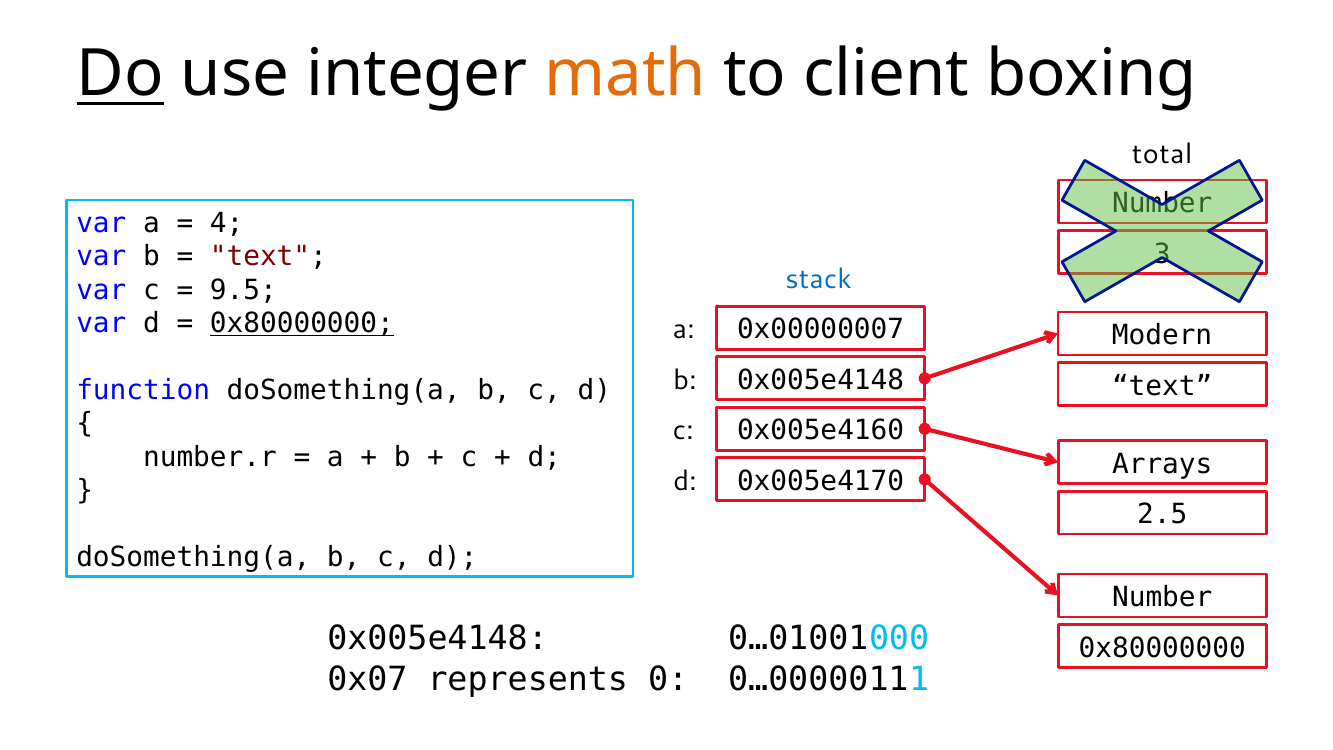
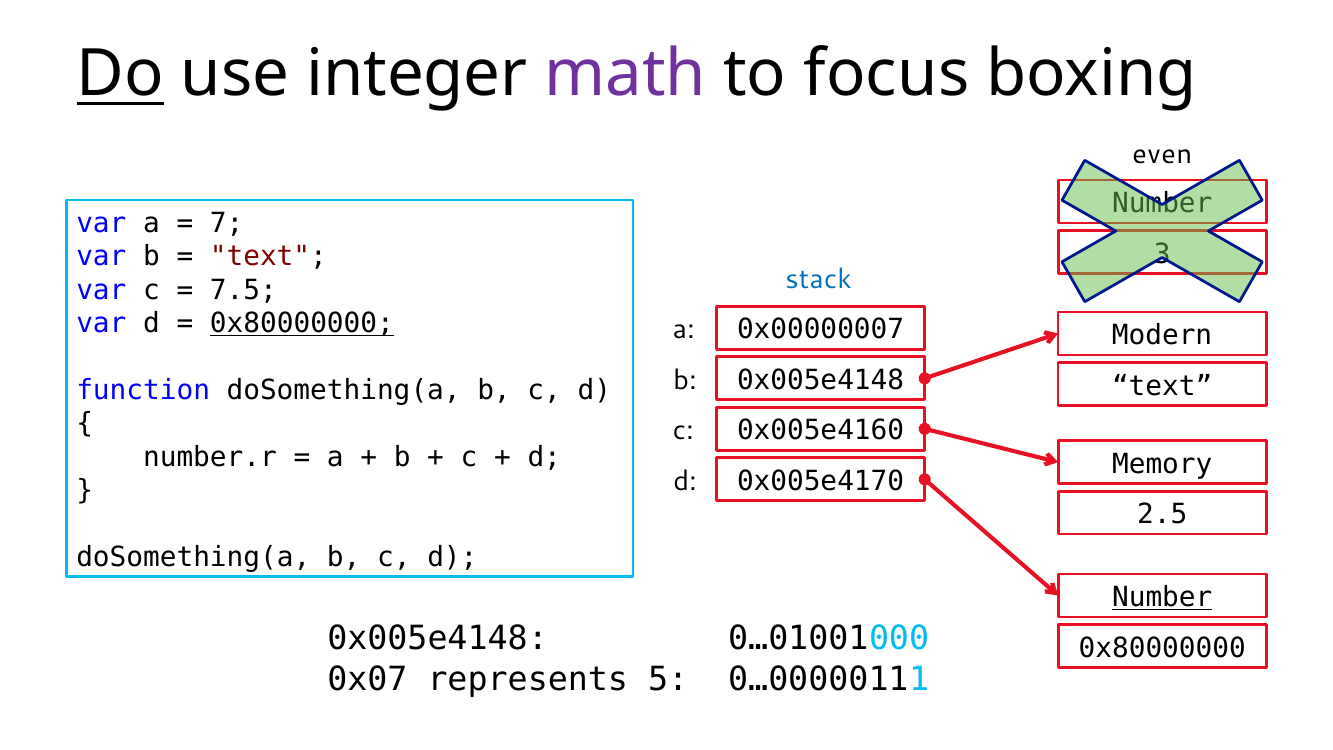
math colour: orange -> purple (625, 74)
client: client -> focus (886, 74)
total: total -> even (1162, 155)
4: 4 -> 7 (227, 223)
9.5: 9.5 -> 7.5 (243, 290)
Arrays: Arrays -> Memory (1162, 464)
Number underline: none -> present (1162, 597)
0: 0 -> 5 (668, 679)
